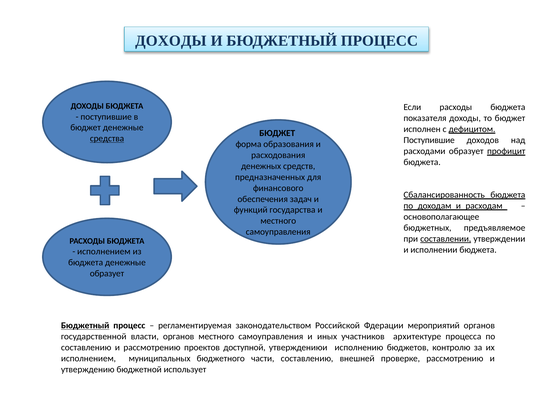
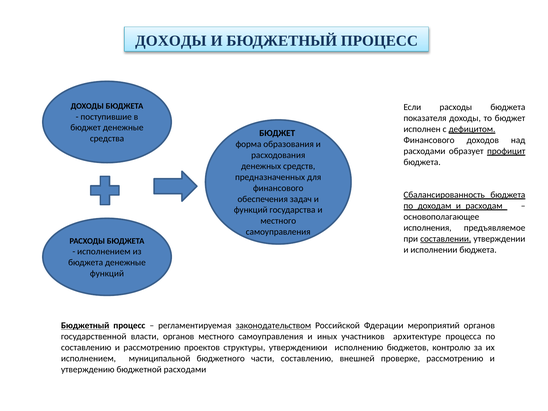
средства underline: present -> none (107, 139)
Поступившие: Поступившие -> Финансового (429, 140)
бюджетных: бюджетных -> исполнения (428, 228)
образует: образует -> функций (107, 273)
законодательством underline: none -> present (273, 326)
доступной: доступной -> структуры (244, 348)
муниципальных: муниципальных -> муниципальной (160, 358)
бюджетной использует: использует -> расходами (185, 369)
